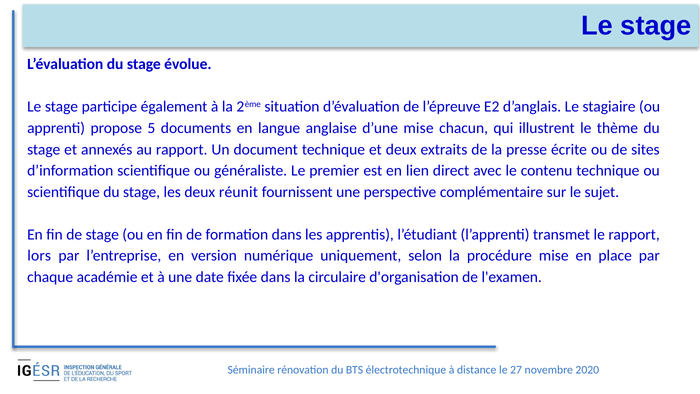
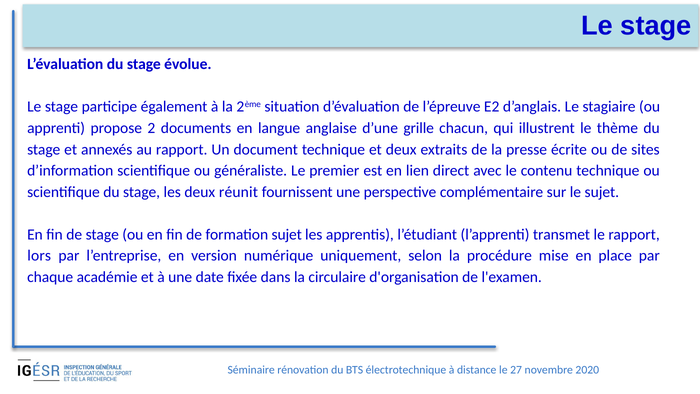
5: 5 -> 2 (151, 128)
d’une mise: mise -> grille (419, 128)
formation dans: dans -> sujet (287, 234)
